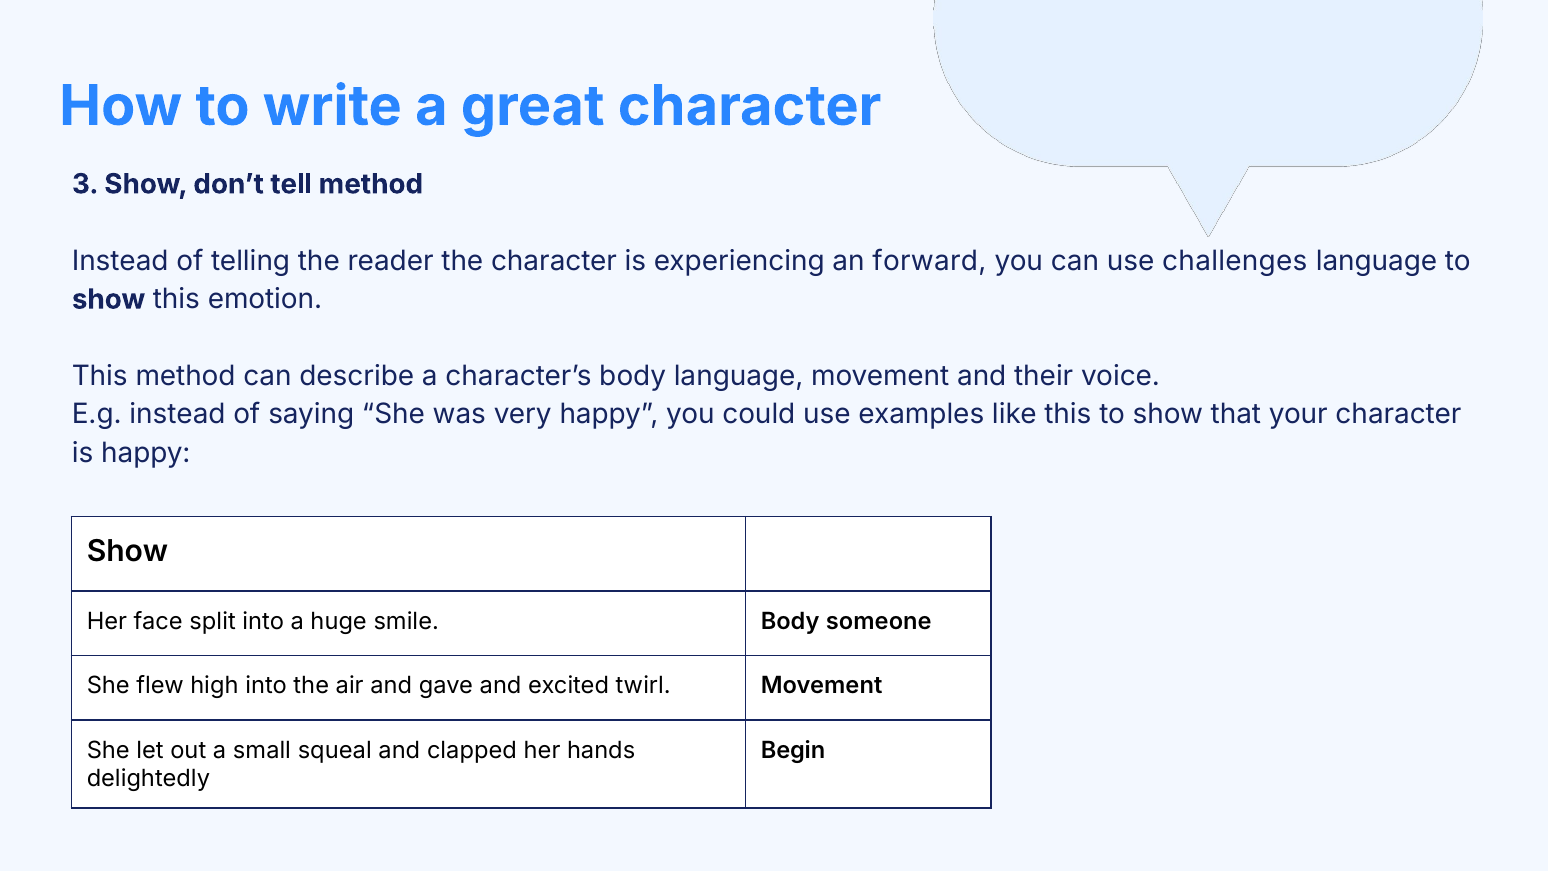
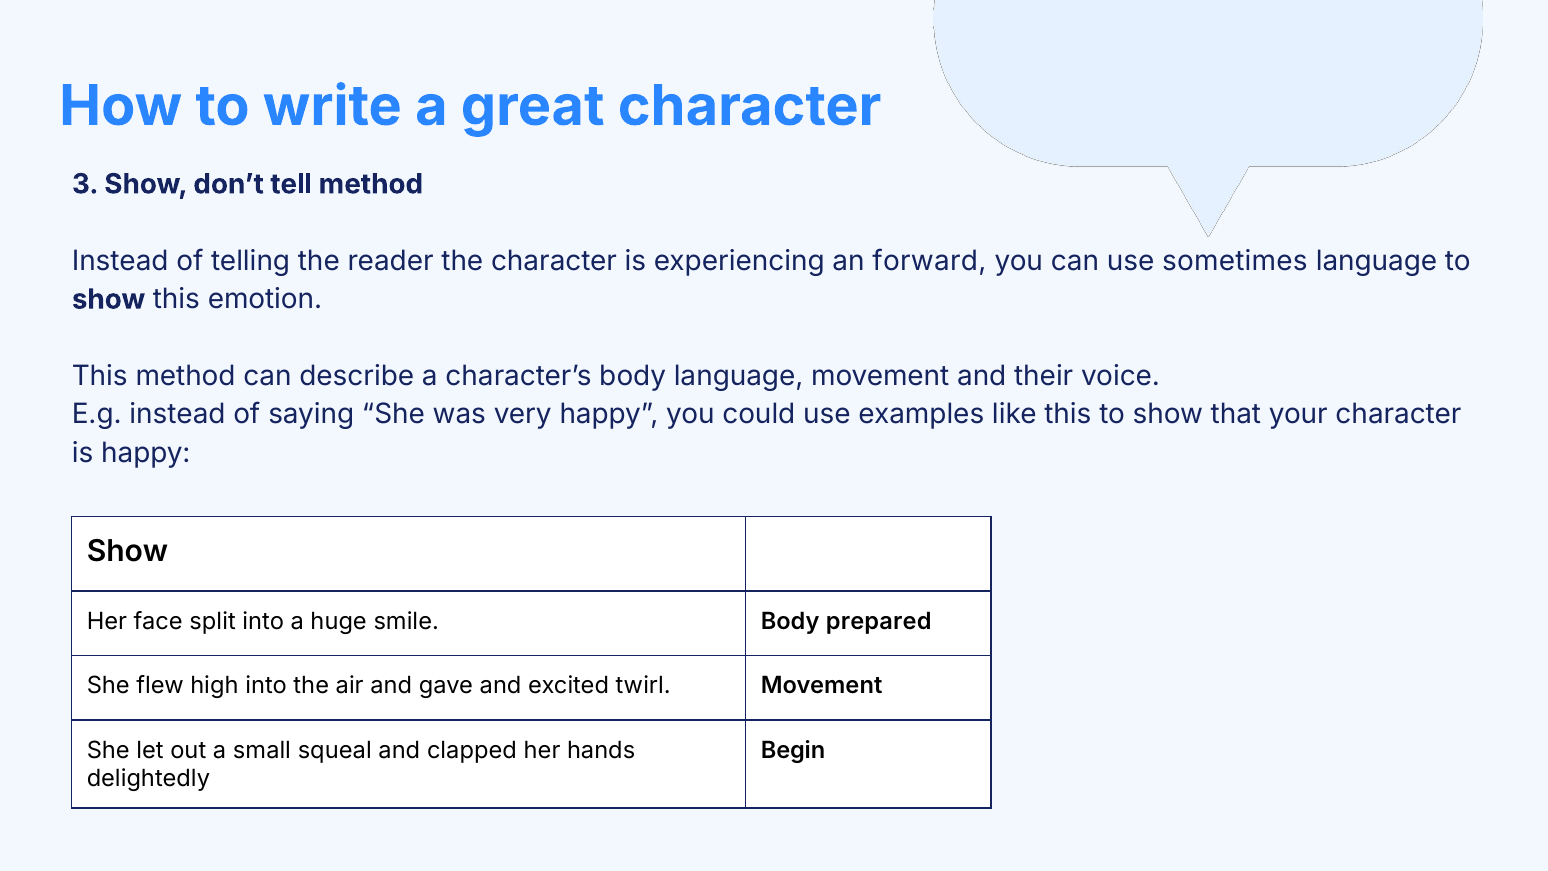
challenges: challenges -> sometimes (1235, 261)
someone: someone -> prepared (879, 621)
